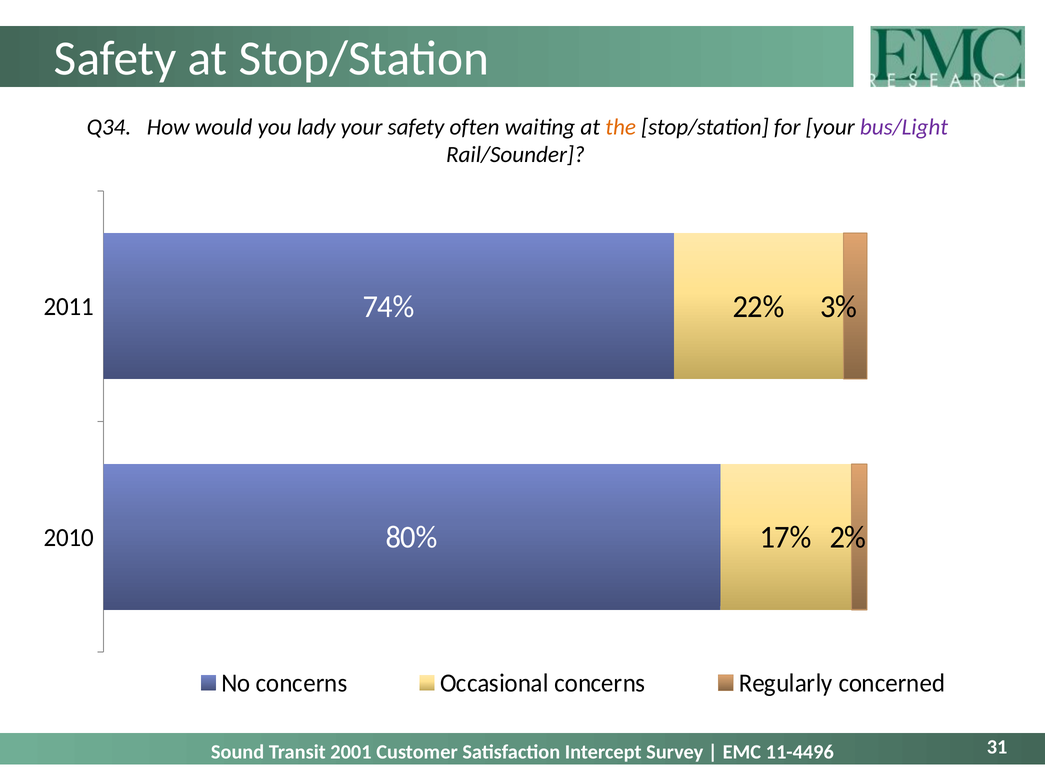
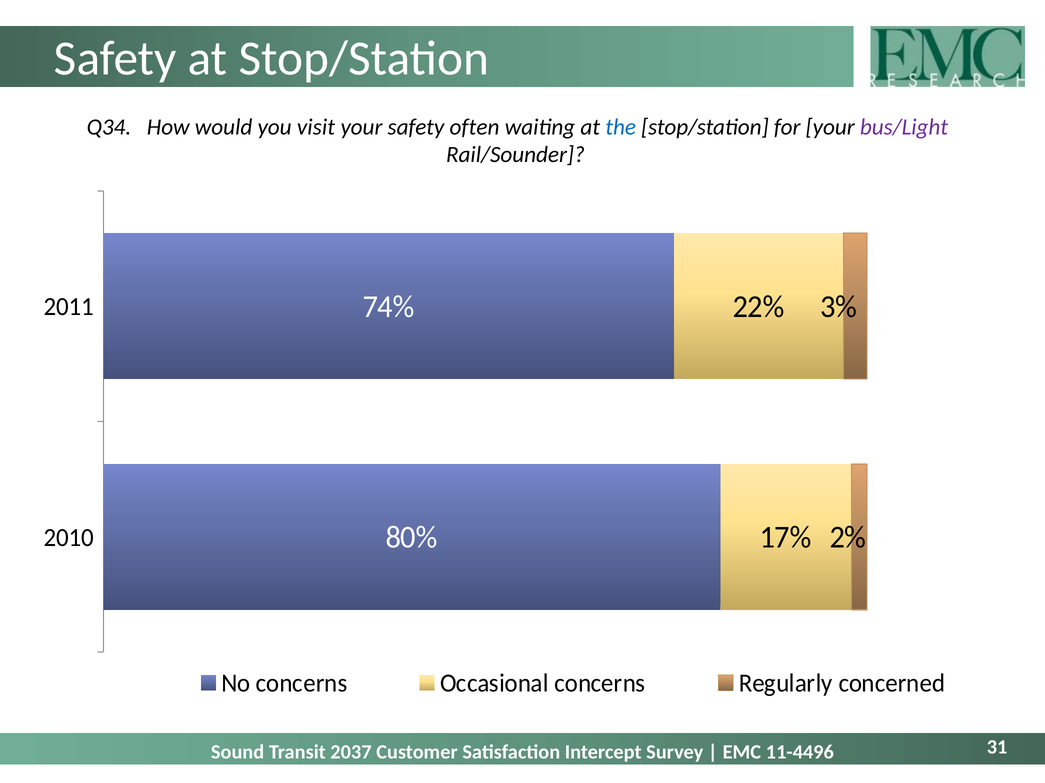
lady: lady -> visit (316, 127)
the colour: orange -> blue (621, 127)
2001: 2001 -> 2037 (351, 753)
